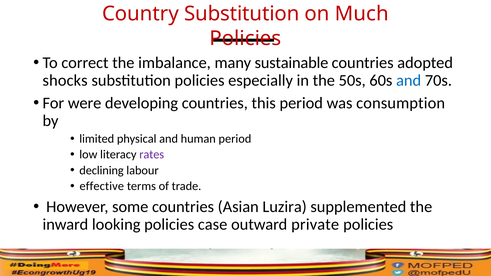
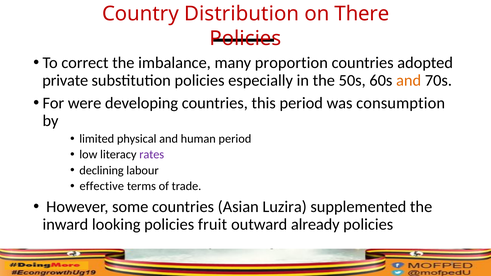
Country Substitution: Substitution -> Distribution (242, 14)
Much: Much -> There (362, 14)
sustainable: sustainable -> proportion (291, 63)
shocks: shocks -> private (65, 80)
and colour: blue -> orange (409, 80)
case: case -> fruit (213, 225)
private: private -> already (315, 225)
